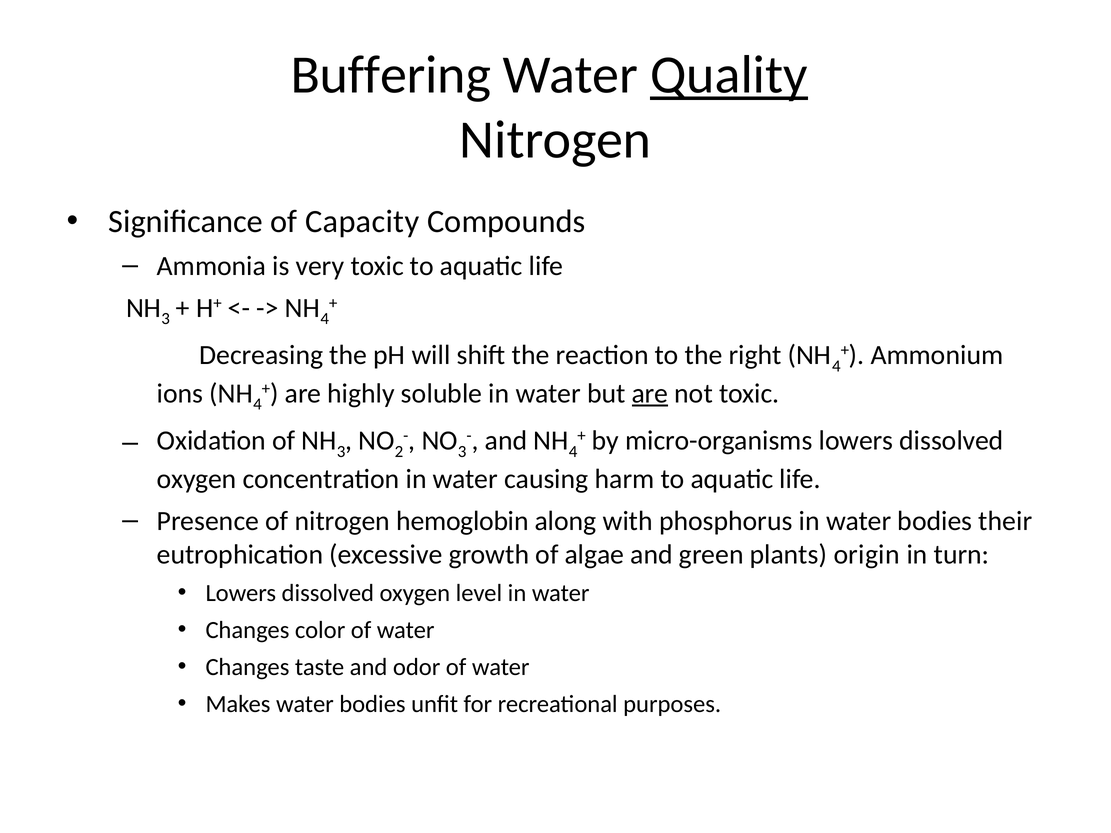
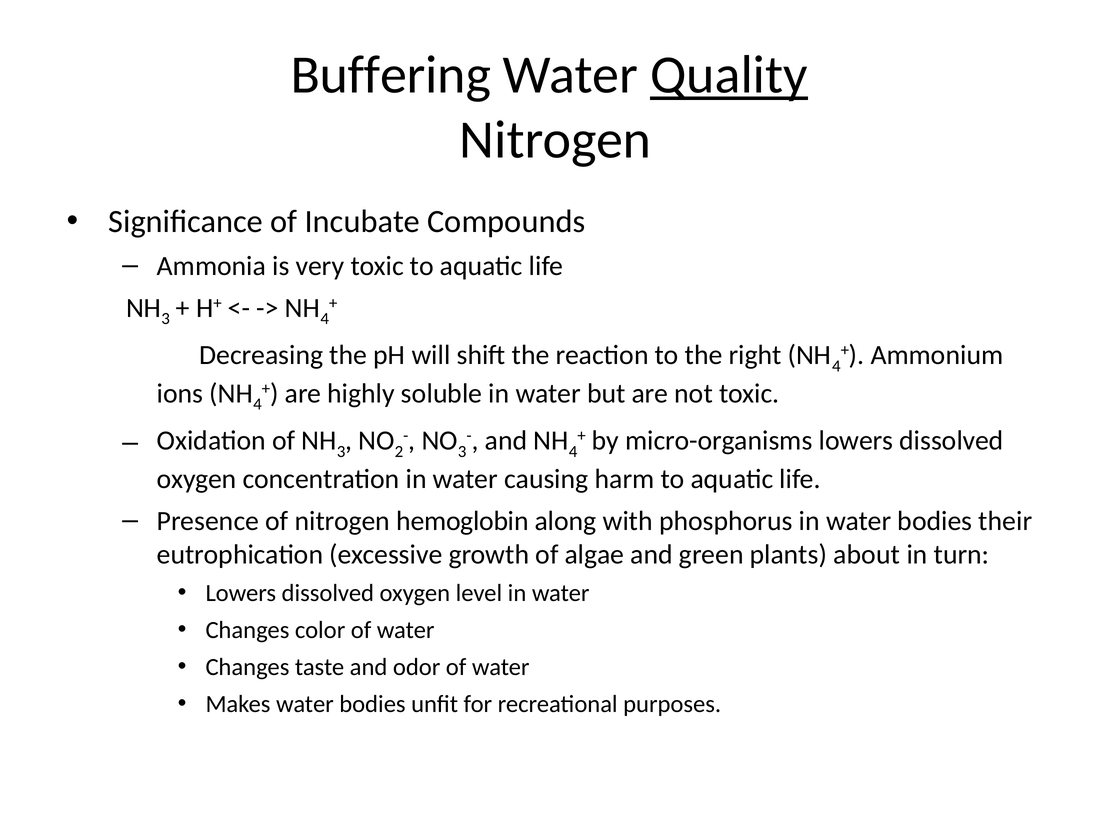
Capacity: Capacity -> Incubate (362, 222)
are underline: present -> none (650, 394)
origin: origin -> about (867, 555)
